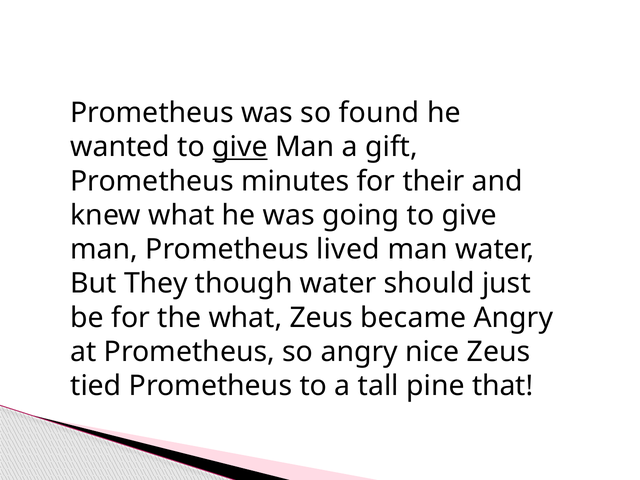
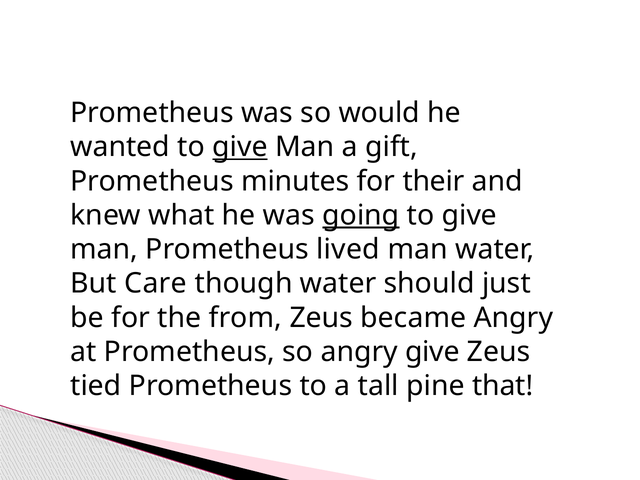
found: found -> would (379, 113)
going underline: none -> present (361, 215)
They: They -> Care (156, 284)
the what: what -> from (245, 318)
angry nice: nice -> give (432, 352)
